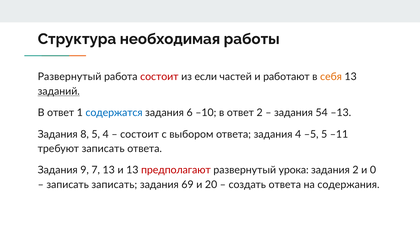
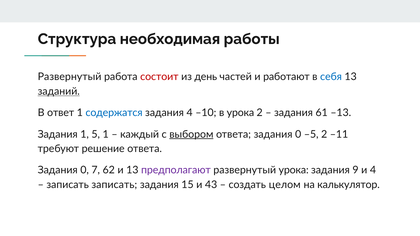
если: если -> день (206, 77)
себя colour: orange -> blue (331, 77)
задания 6: 6 -> 4 (190, 113)
–10 в ответ: ответ -> урока (240, 113)
54: 54 -> 61 (322, 113)
Задания 8: 8 -> 1 (85, 134)
5 4: 4 -> 1 (106, 134)
состоит: состоит -> каждый (140, 134)
выбором underline: none -> present (191, 134)
4: 4 -> 0 (298, 134)
–5 5: 5 -> 2 (324, 134)
требуют записать: записать -> решение (103, 149)
9: 9 -> 0 (85, 170)
7 13: 13 -> 62 (109, 170)
предполагают colour: red -> purple (176, 170)
задания 2: 2 -> 9 (356, 170)
и 0: 0 -> 4 (373, 170)
69: 69 -> 15 (188, 185)
20: 20 -> 43 (211, 185)
создать ответа: ответа -> целом (285, 185)
содержания: содержания -> калькулятор (349, 185)
